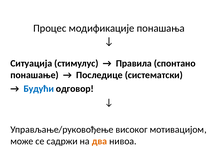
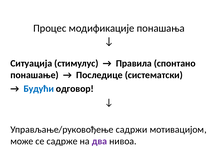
високог: високог -> садржи (131, 129)
садржи: садржи -> садрже (62, 141)
два colour: orange -> purple (99, 141)
